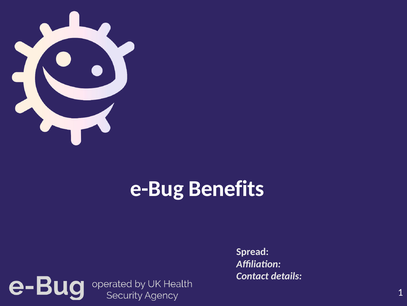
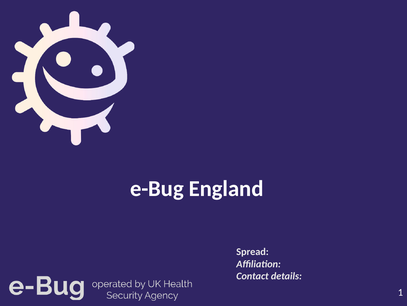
Benefits: Benefits -> England (226, 188)
